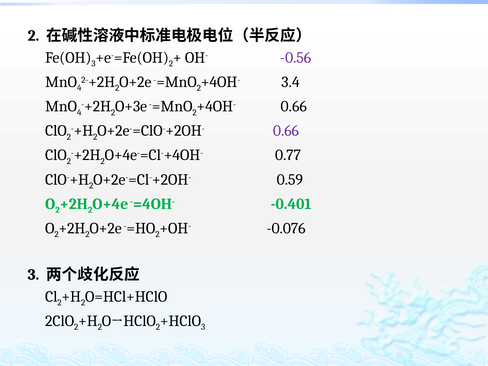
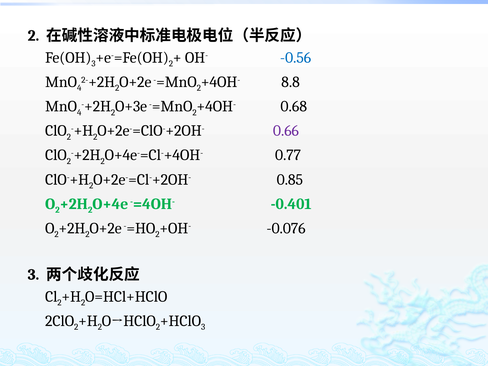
-0.56 colour: purple -> blue (296, 58)
3.4: 3.4 -> 8.8 (291, 82)
0.66: 0.66 -> 0.68 (294, 106)
0.59: 0.59 -> 0.85 (290, 180)
